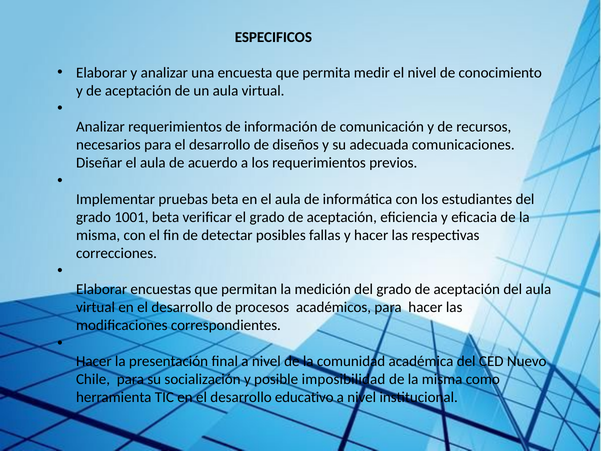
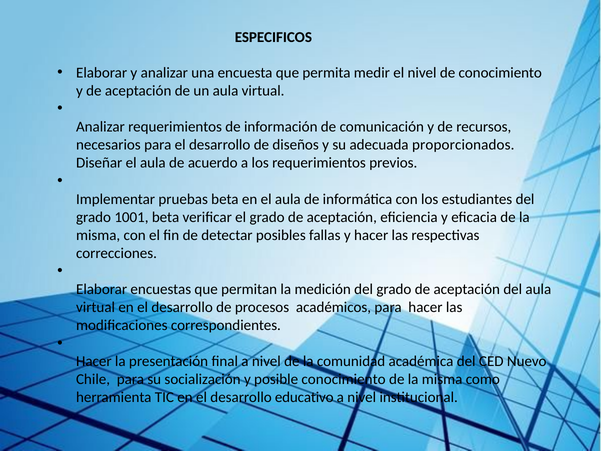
comunicaciones: comunicaciones -> proporcionados (463, 145)
posible imposibilidad: imposibilidad -> conocimiento (344, 379)
